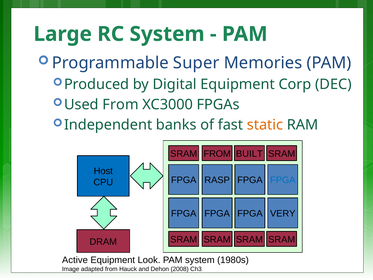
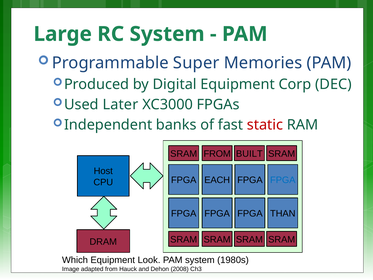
Used From: From -> Later (120, 104)
static colour: orange -> red (265, 125)
RASP: RASP -> EACH (217, 180)
VERY: VERY -> THAN (283, 213)
Active: Active -> Which (75, 260)
